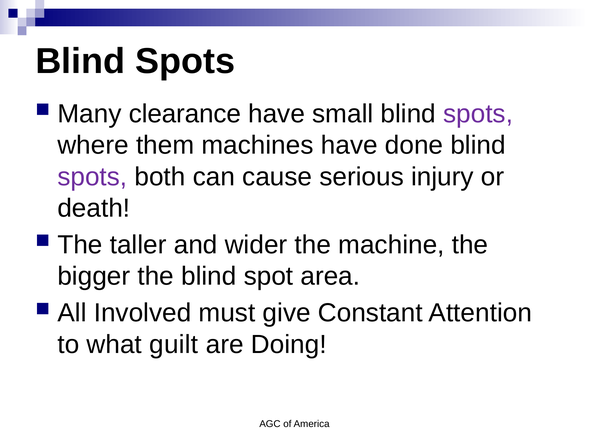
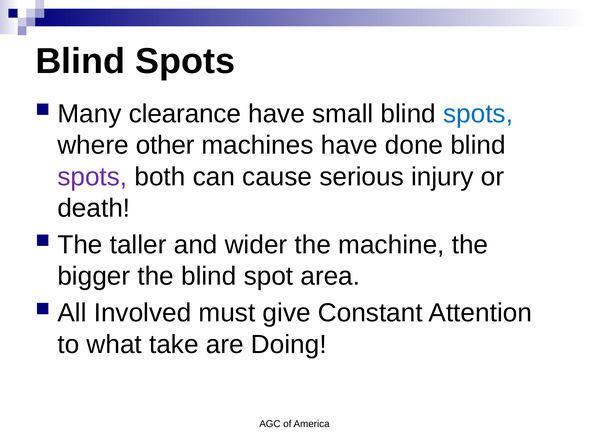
spots colour: purple -> blue (478, 114)
them: them -> other (165, 145)
guilt: guilt -> take (174, 344)
